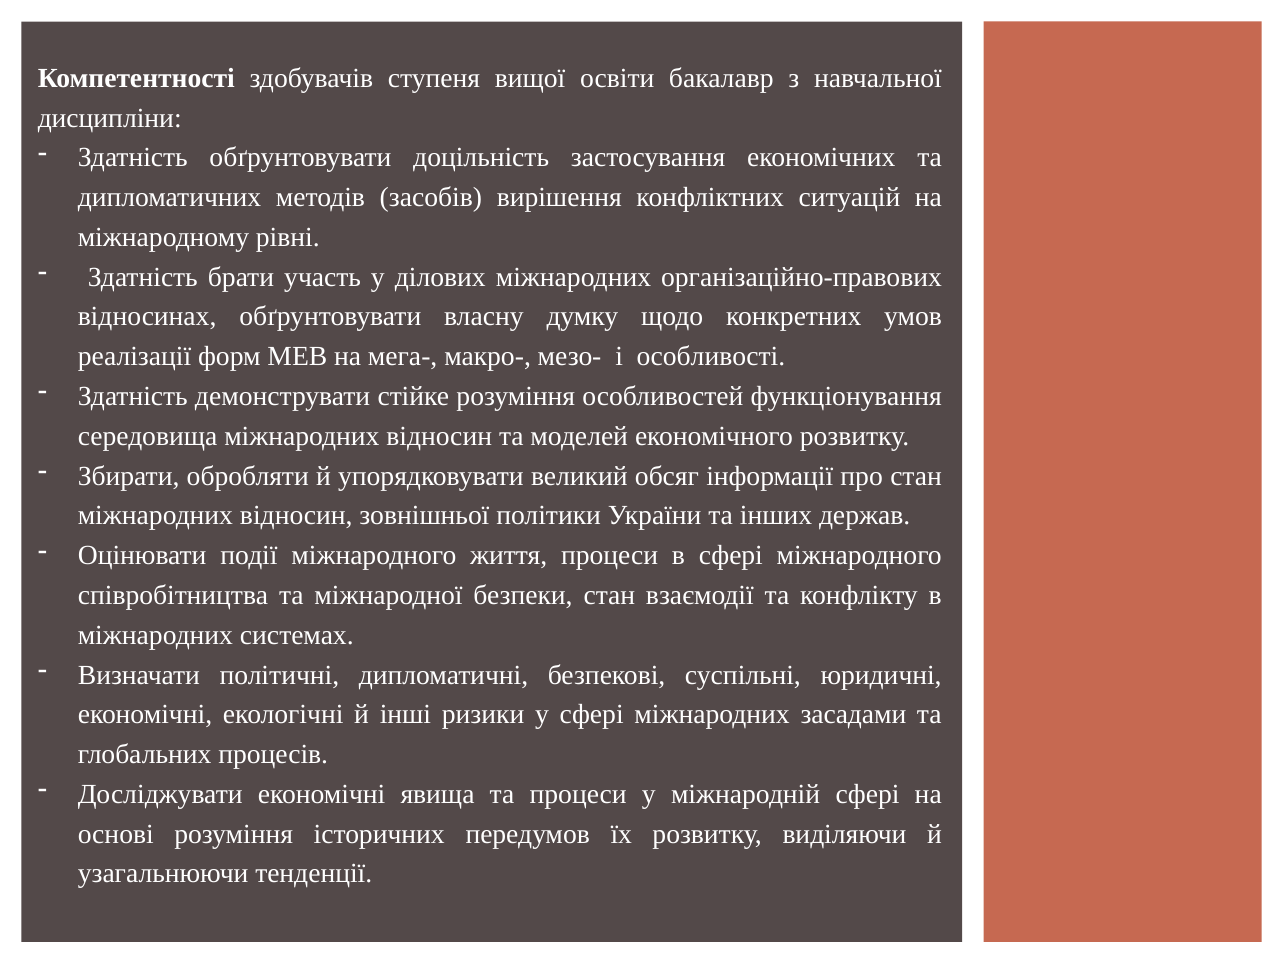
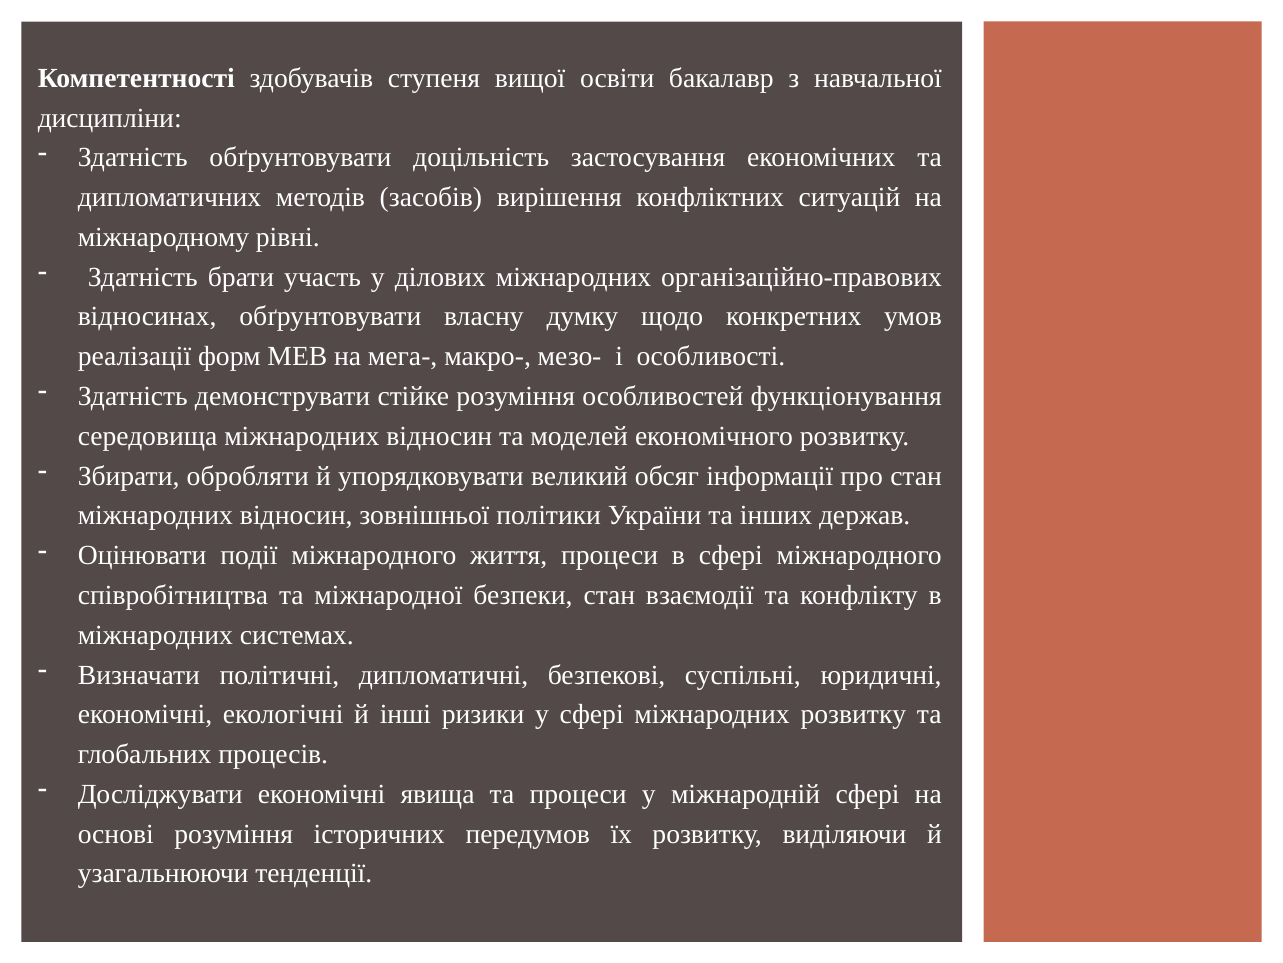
міжнародних засадами: засадами -> розвитку (853, 714)
